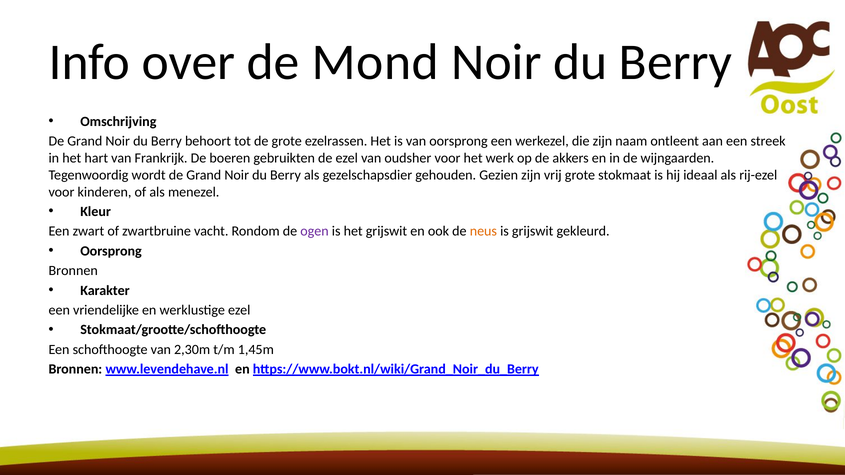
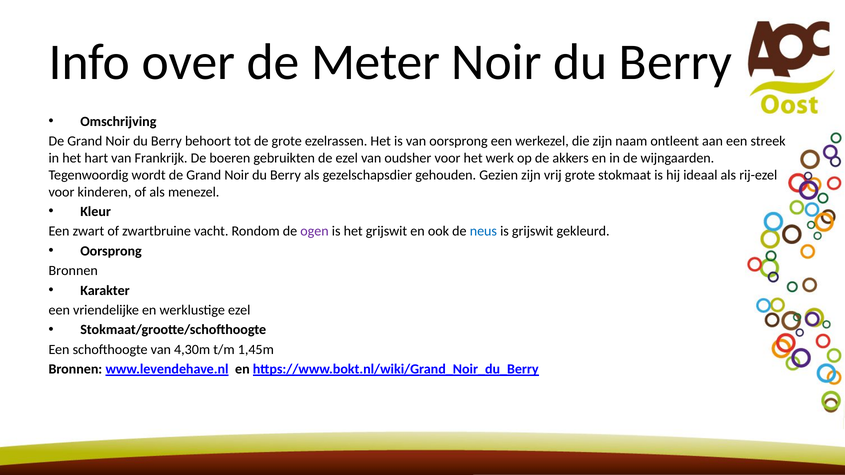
Mond: Mond -> Meter (376, 62)
neus colour: orange -> blue (483, 231)
2,30m: 2,30m -> 4,30m (192, 350)
